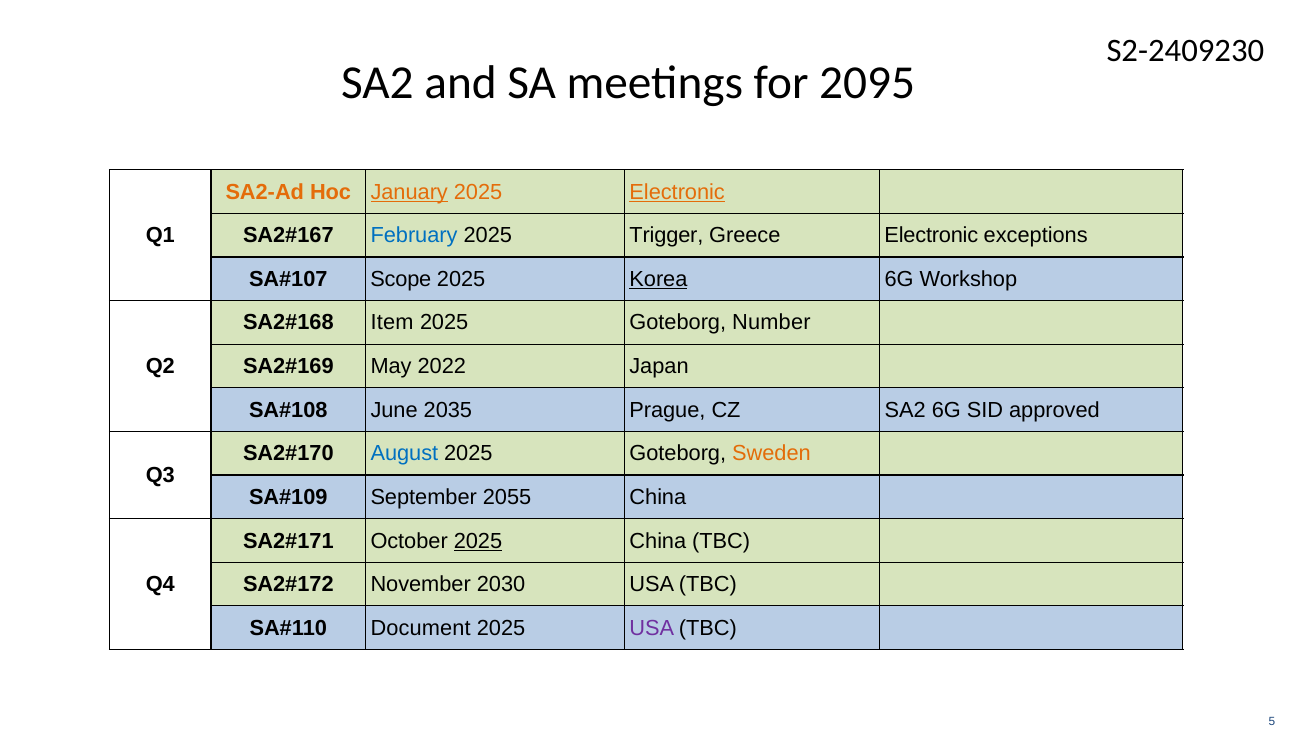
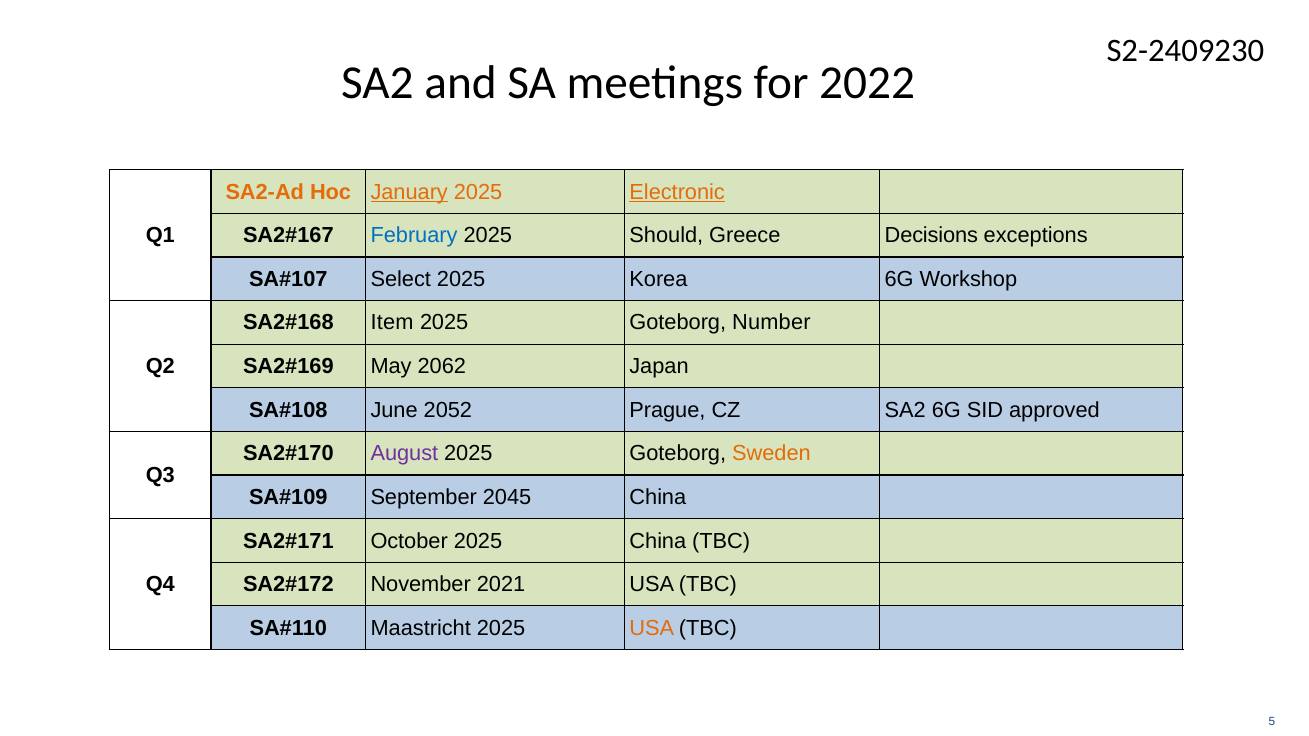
2095: 2095 -> 2022 (867, 83)
Trigger: Trigger -> Should (666, 236)
Greece Electronic: Electronic -> Decisions (931, 236)
Scope: Scope -> Select (401, 279)
Korea underline: present -> none (658, 279)
2022: 2022 -> 2062 (442, 366)
2035: 2035 -> 2052 (448, 410)
August colour: blue -> purple (404, 454)
2055: 2055 -> 2045 (507, 497)
2025 underline: present -> none (478, 541)
2030: 2030 -> 2021 (501, 585)
Document: Document -> Maastricht (421, 628)
USA colour: purple -> orange (652, 628)
